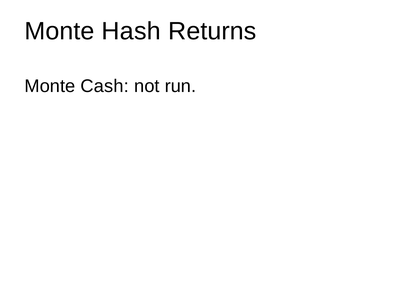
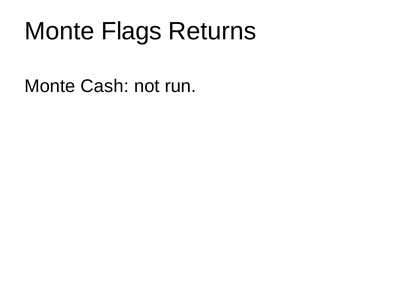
Hash: Hash -> Flags (131, 31)
